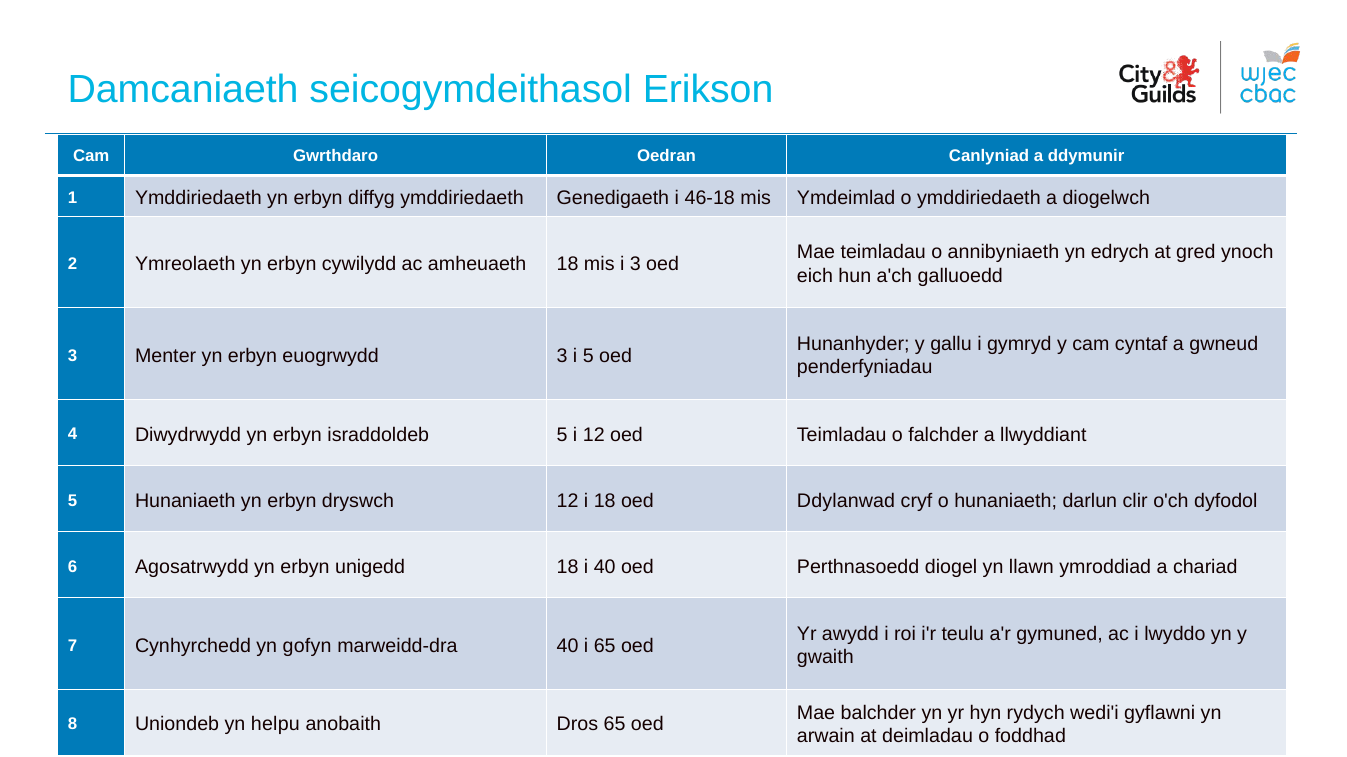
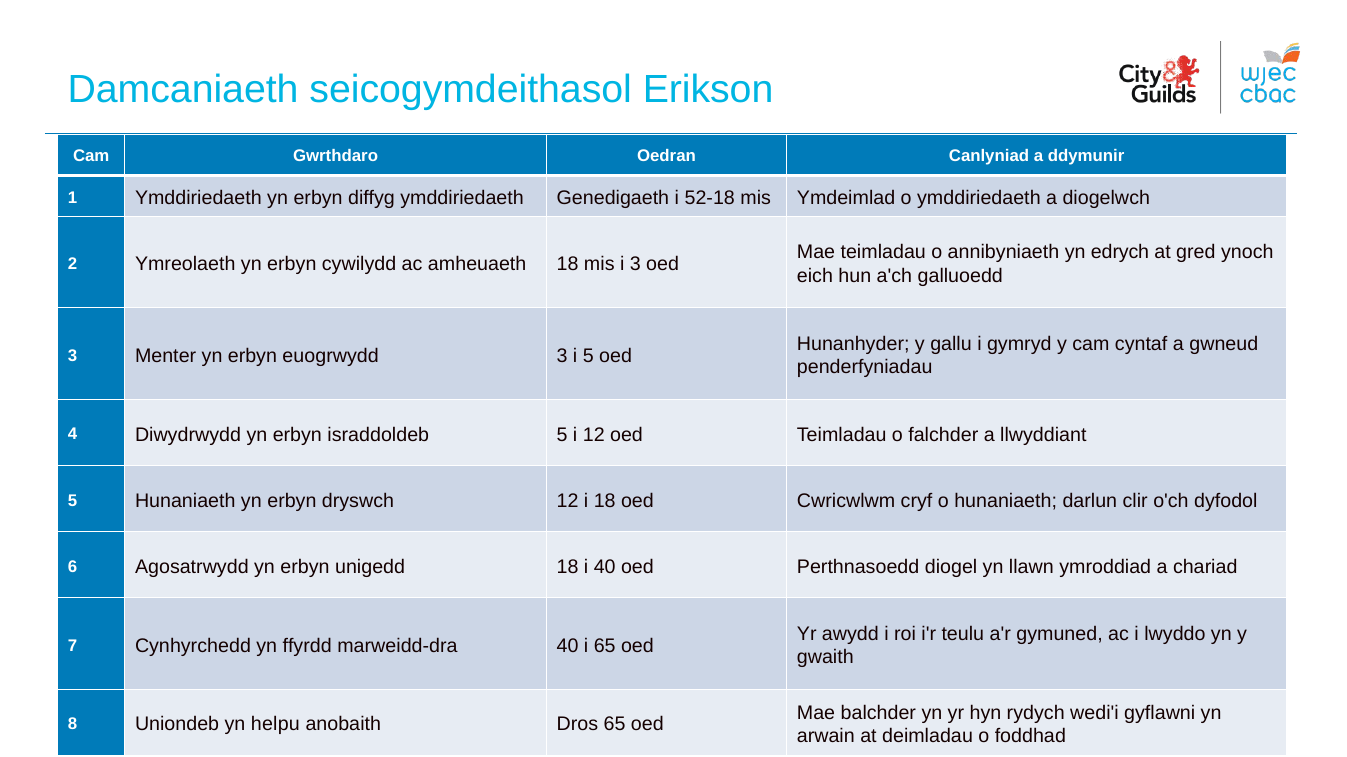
46-18: 46-18 -> 52-18 (710, 198)
Ddylanwad: Ddylanwad -> Cwricwlwm (846, 501)
gofyn: gofyn -> ffyrdd (307, 646)
